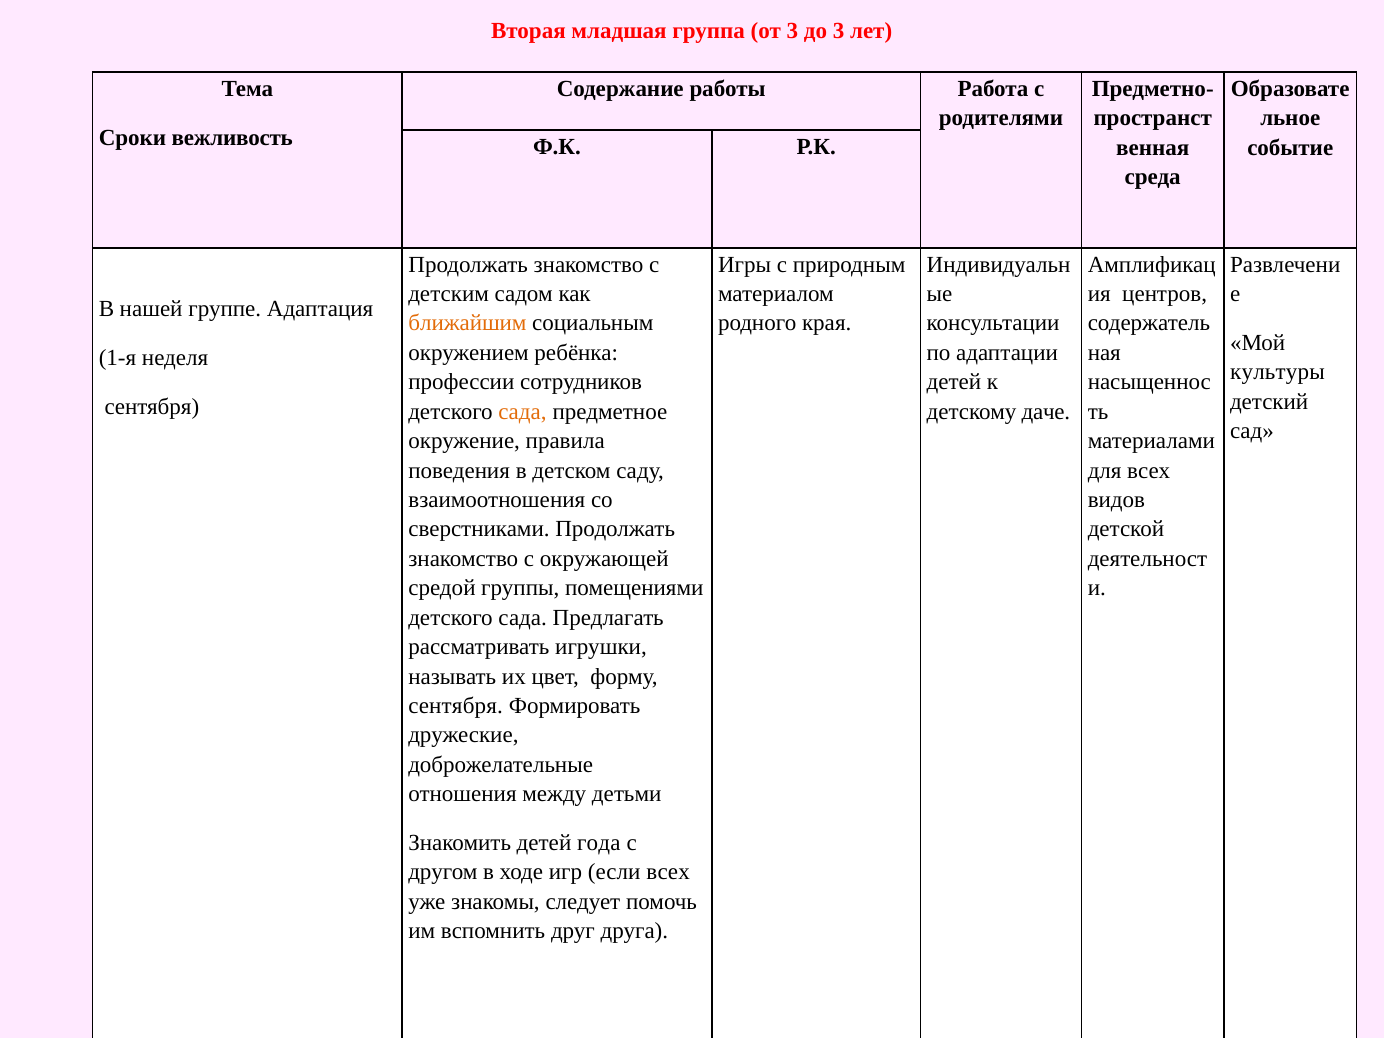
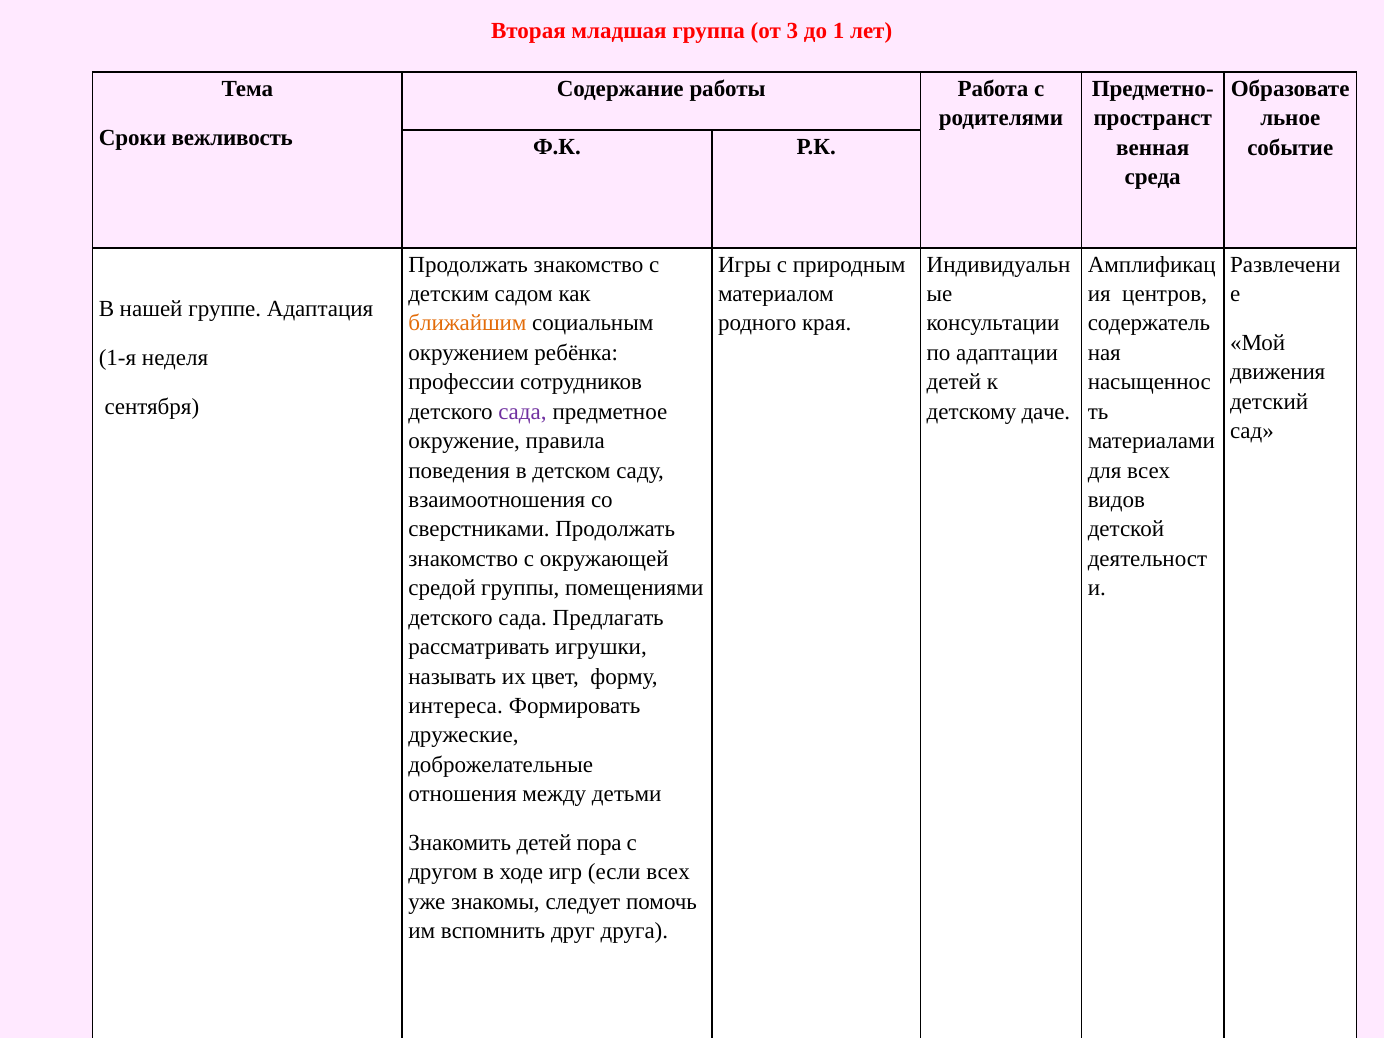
до 3: 3 -> 1 (839, 31)
культуры: культуры -> движения (1278, 372)
сада colour: orange -> purple (523, 412)
сентября: сентября -> интереса (456, 706)
года: года -> пора (599, 843)
